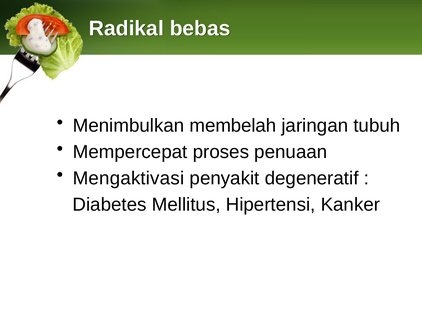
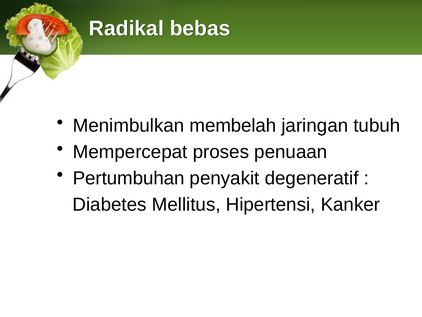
Mengaktivasi: Mengaktivasi -> Pertumbuhan (129, 178)
